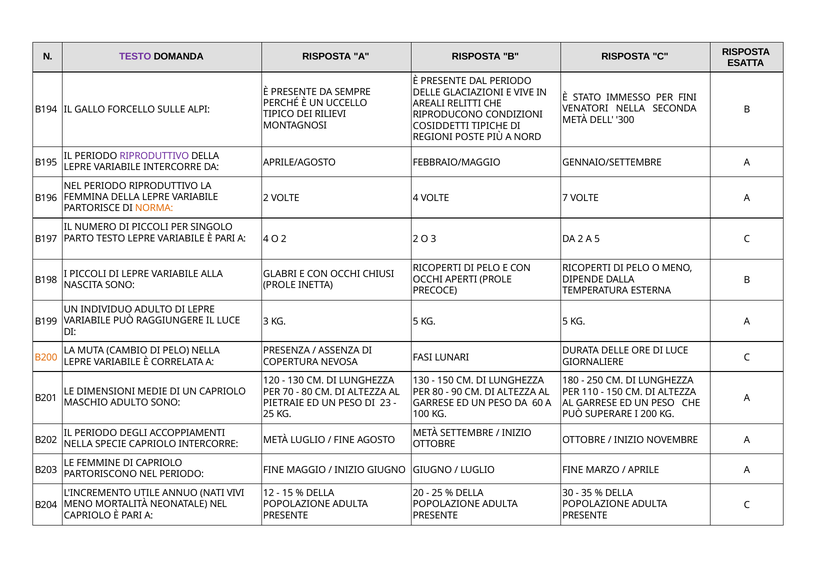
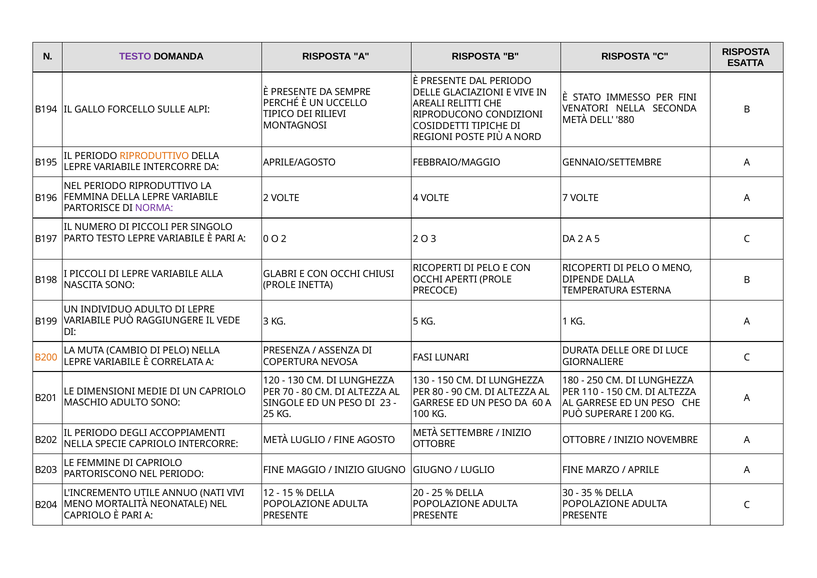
300: 300 -> 880 (625, 120)
RIPRODUTTIVO colour: purple -> orange (154, 156)
NORMA colour: orange -> purple (154, 208)
A 4: 4 -> 0 (266, 239)
IL LUCE: LUCE -> VEDE (229, 321)
5 KG 5: 5 -> 1 (565, 321)
PIETRAIE: PIETRAIE -> SINGOLE (284, 403)
